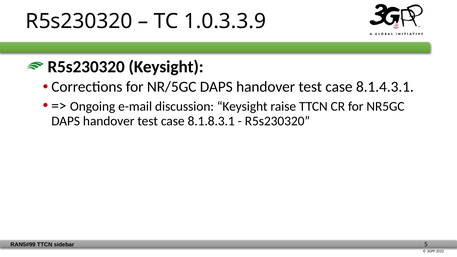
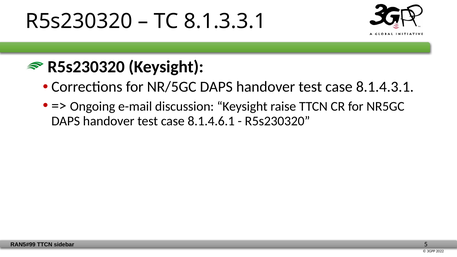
1.0.3.3.9: 1.0.3.3.9 -> 8.1.3.3.1 (225, 21)
8.1.8.3.1: 8.1.8.3.1 -> 8.1.4.6.1 (211, 121)
